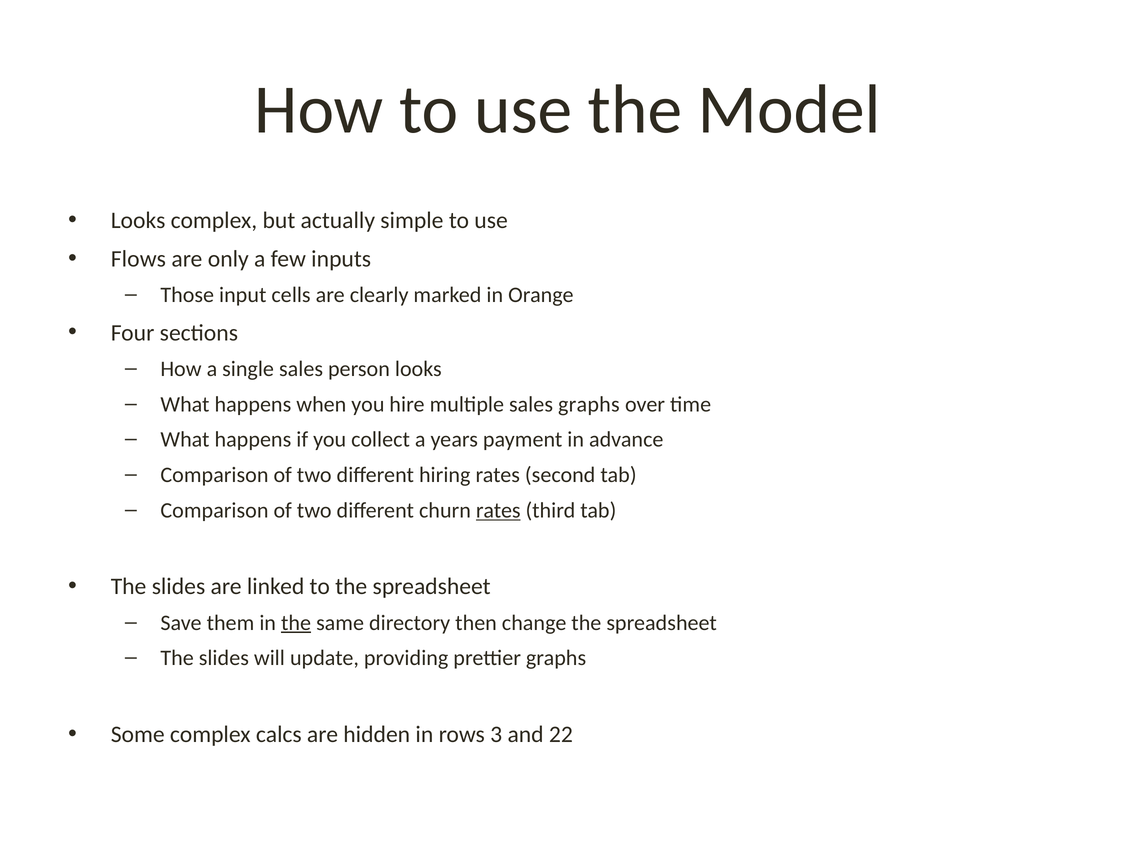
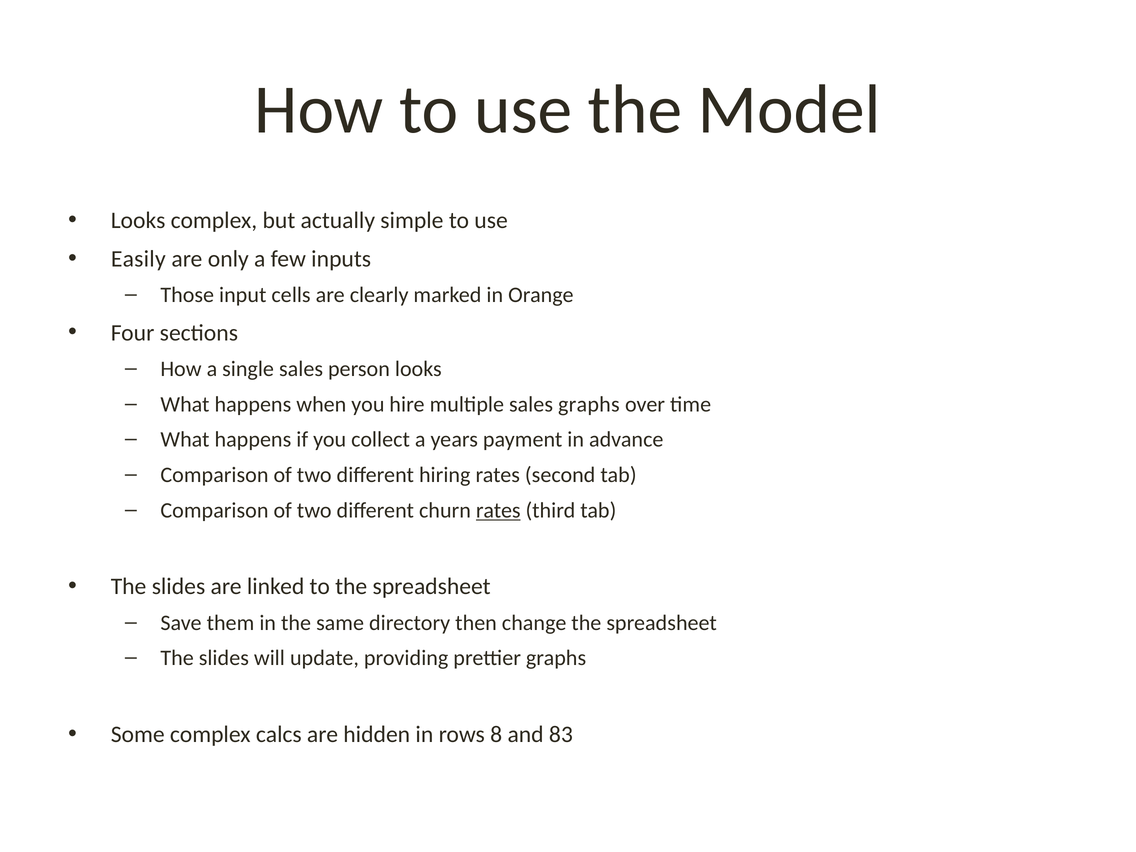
Flows: Flows -> Easily (138, 259)
the underline: present -> none (296, 623)
3: 3 -> 8 (496, 734)
22: 22 -> 83 (561, 734)
